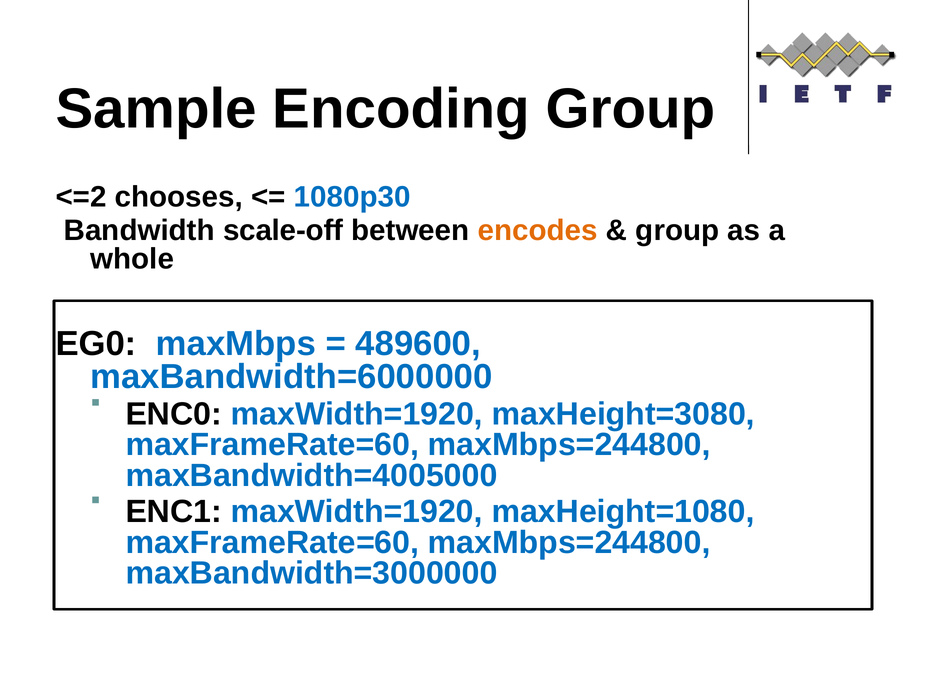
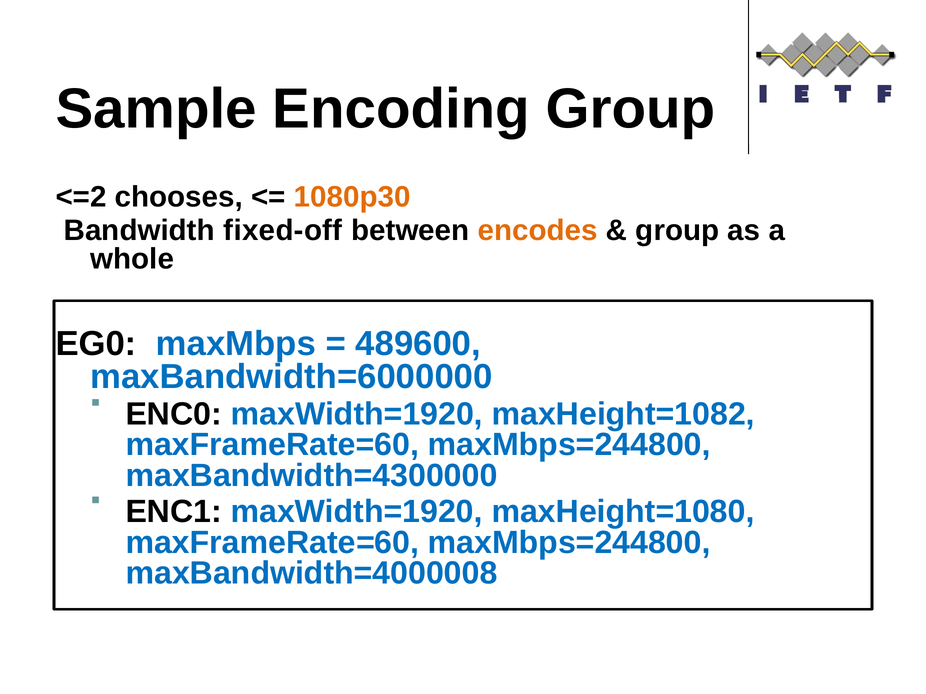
1080p30 colour: blue -> orange (352, 197)
scale-off: scale-off -> fixed-off (283, 231)
maxHeight=3080: maxHeight=3080 -> maxHeight=1082 (623, 414)
maxBandwidth=4005000: maxBandwidth=4005000 -> maxBandwidth=4300000 (312, 476)
maxBandwidth=3000000: maxBandwidth=3000000 -> maxBandwidth=4000008 (312, 574)
